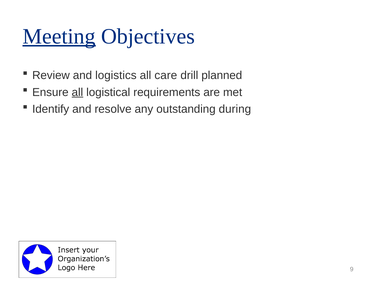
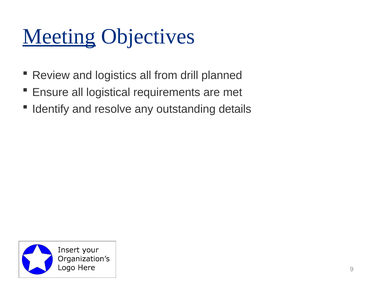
care: care -> from (166, 75)
all underline: present -> none (77, 92)
during: during -> details (235, 109)
